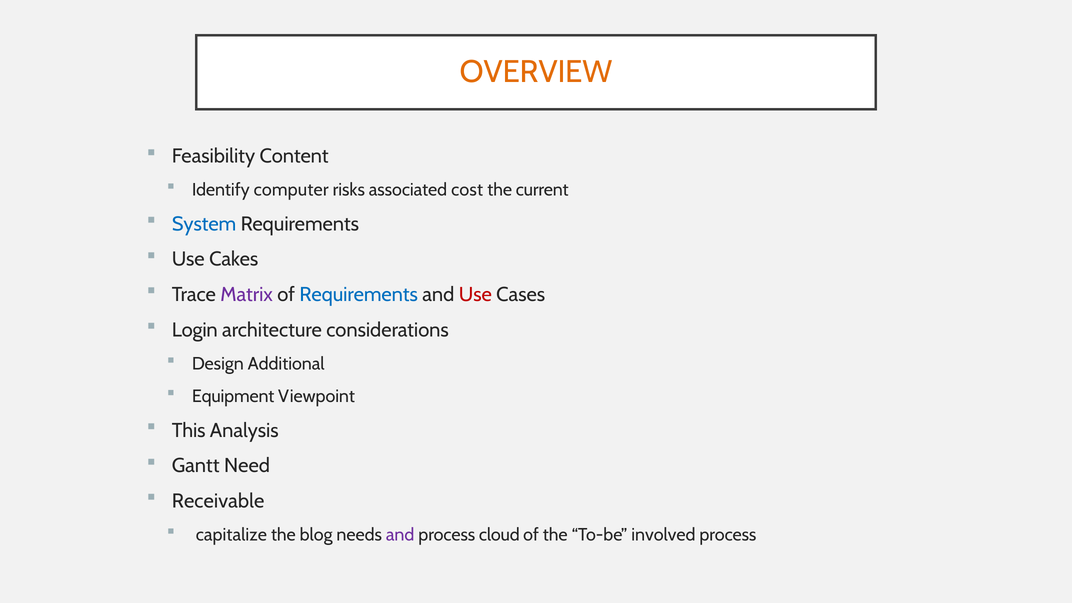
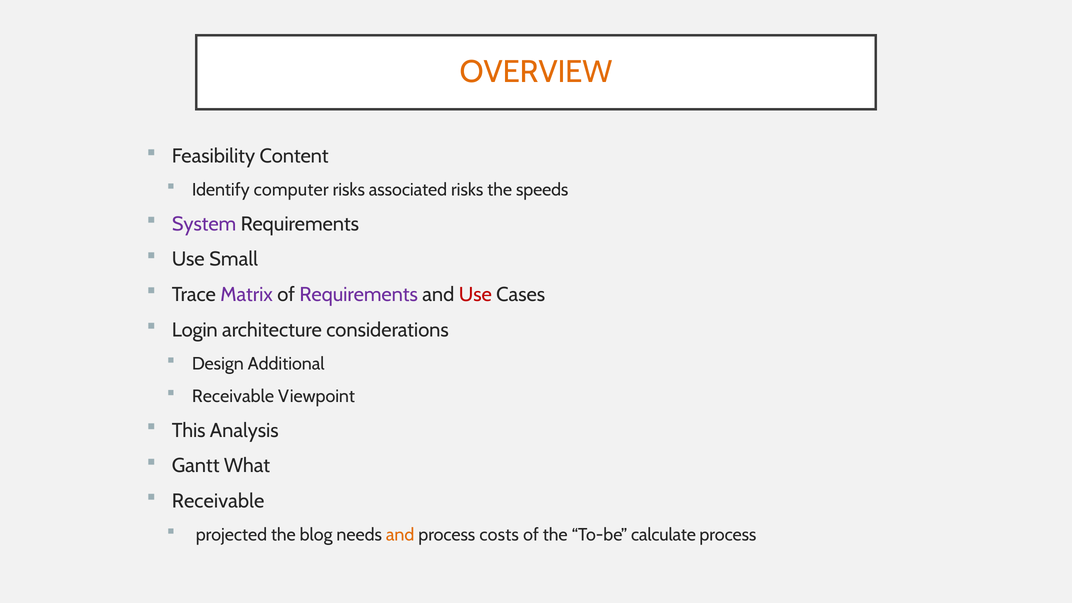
associated cost: cost -> risks (467, 190)
current: current -> speeds (542, 190)
System colour: blue -> purple (204, 224)
Cakes: Cakes -> Small (234, 259)
Requirements colour: blue -> purple (359, 295)
Equipment: Equipment -> Receivable (233, 396)
Need: Need -> What (247, 466)
capitalize: capitalize -> projected (231, 535)
and colour: purple -> orange (400, 535)
cloud: cloud -> costs (499, 535)
involved: involved -> calculate (663, 535)
